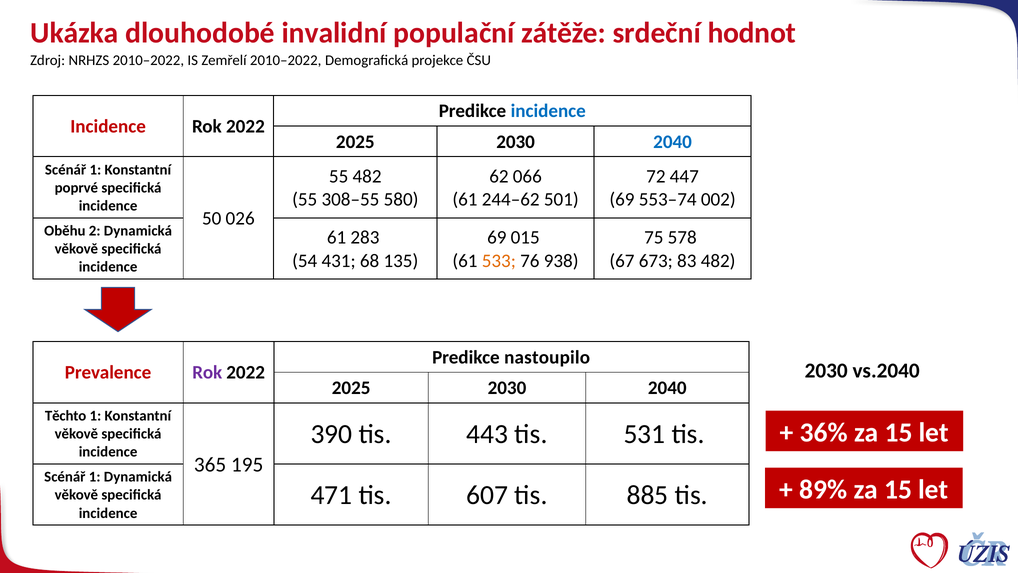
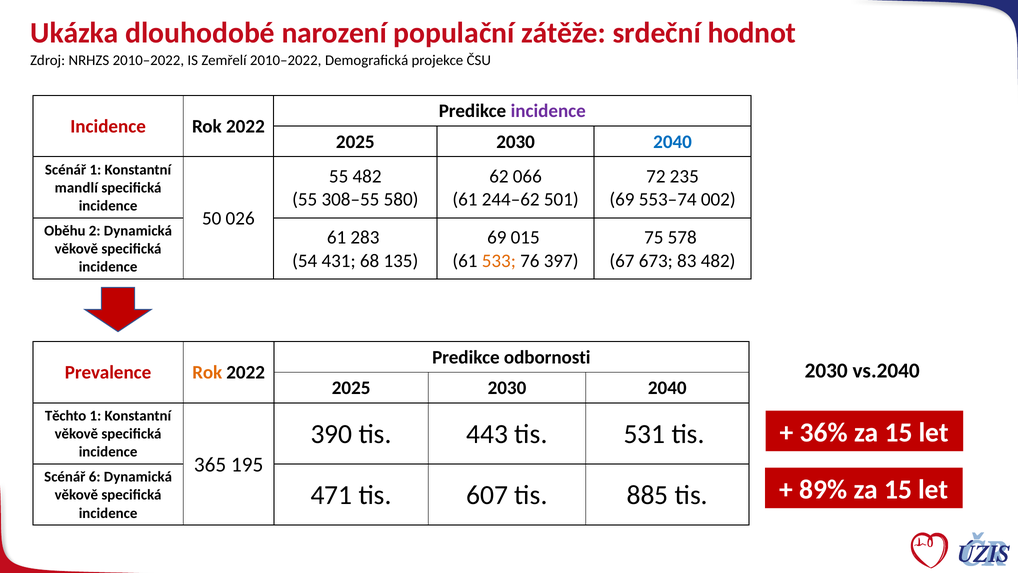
invalidní: invalidní -> narození (334, 33)
incidence colour: blue -> purple (548, 111)
447: 447 -> 235 (684, 176)
poprvé: poprvé -> mandlí (76, 188)
938: 938 -> 397 (561, 261)
nastoupilo: nastoupilo -> odbornosti (547, 357)
Rok colour: purple -> orange (207, 372)
1: 1 -> 6 (95, 477)
